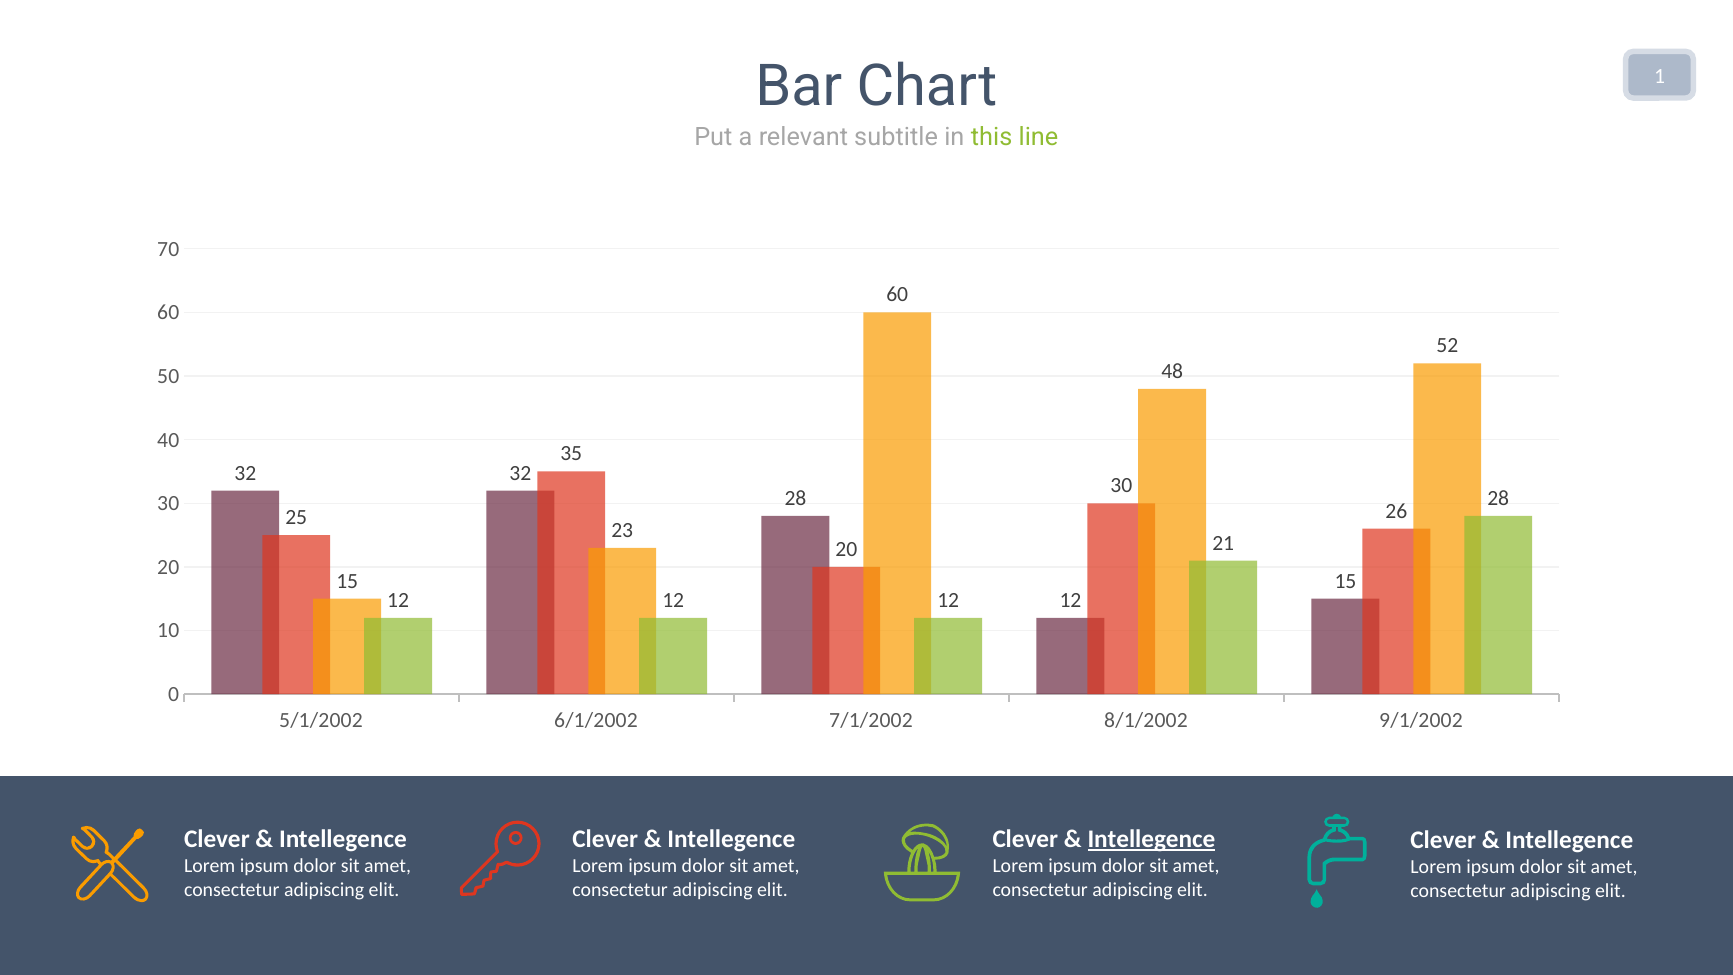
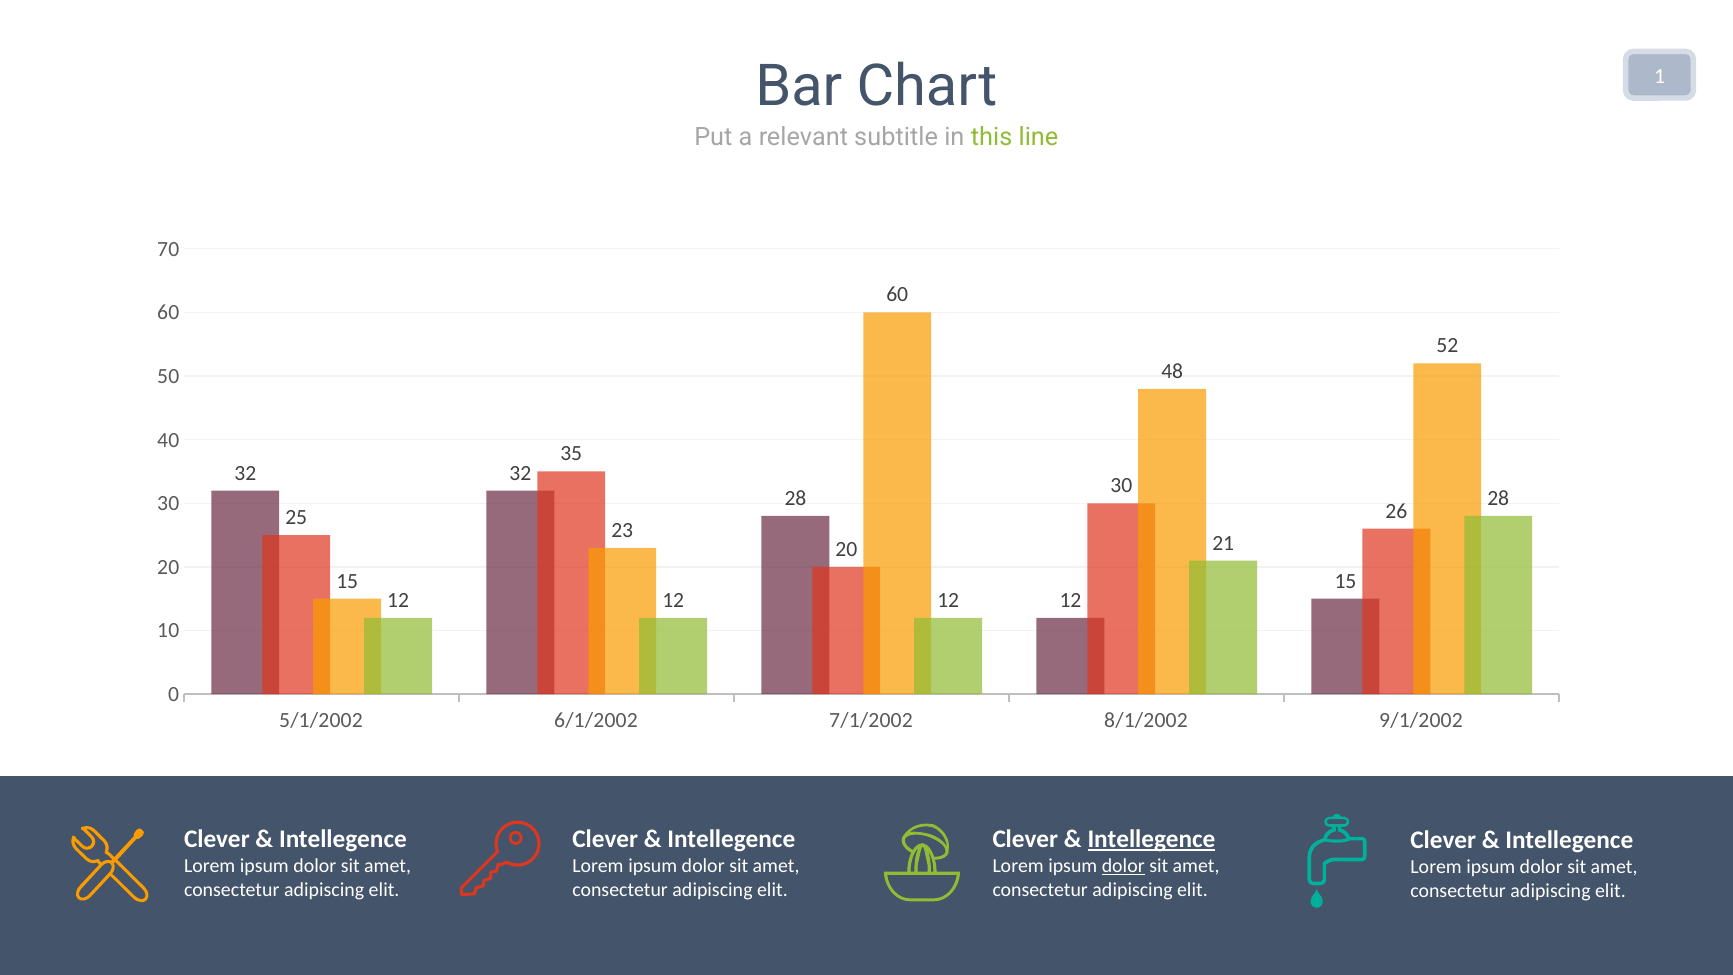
dolor underline: none -> present (1123, 865)
